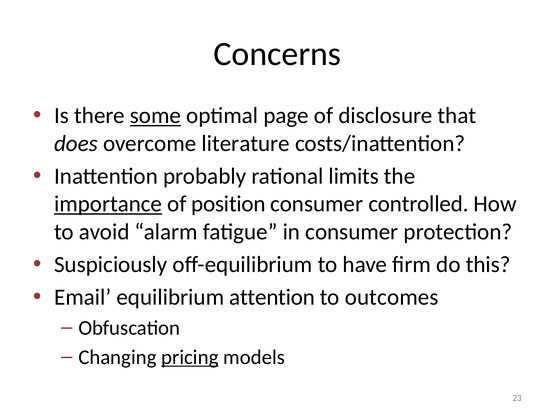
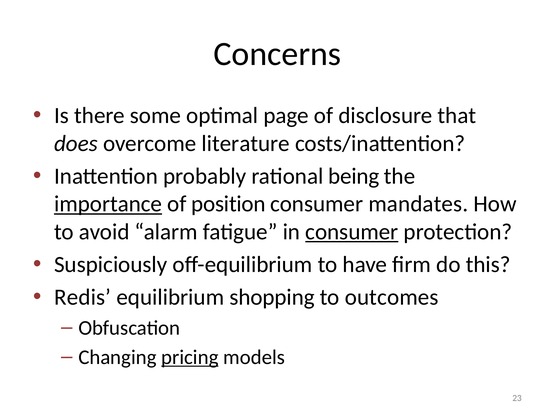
some underline: present -> none (156, 115)
limits: limits -> being (354, 176)
controlled: controlled -> mandates (418, 204)
consumer underline: none -> present (352, 231)
Email: Email -> Redis (83, 297)
attention: attention -> shopping (272, 297)
